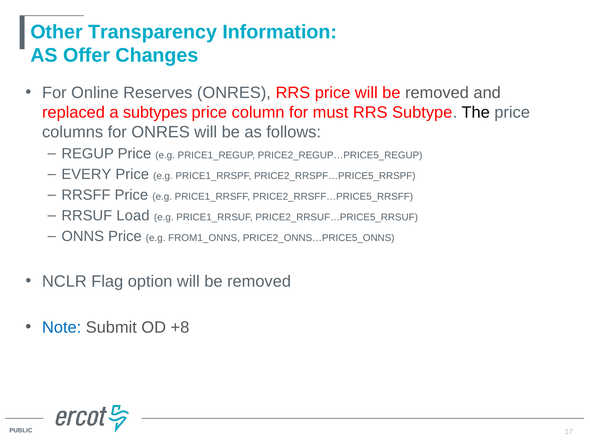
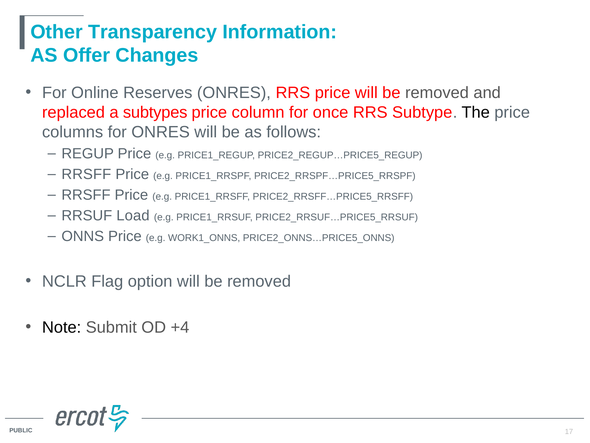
must: must -> once (331, 112)
EVERY: EVERY -> RRSFF (86, 174)
FROM1_ONNS: FROM1_ONNS -> WORK1_ONNS (204, 238)
Note colour: blue -> black (62, 327)
+8: +8 -> +4 (180, 327)
